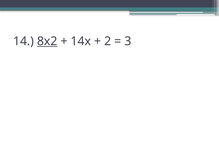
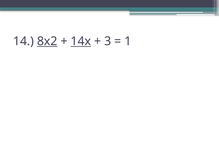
14x underline: none -> present (81, 41)
2: 2 -> 3 (108, 41)
3: 3 -> 1 (128, 41)
